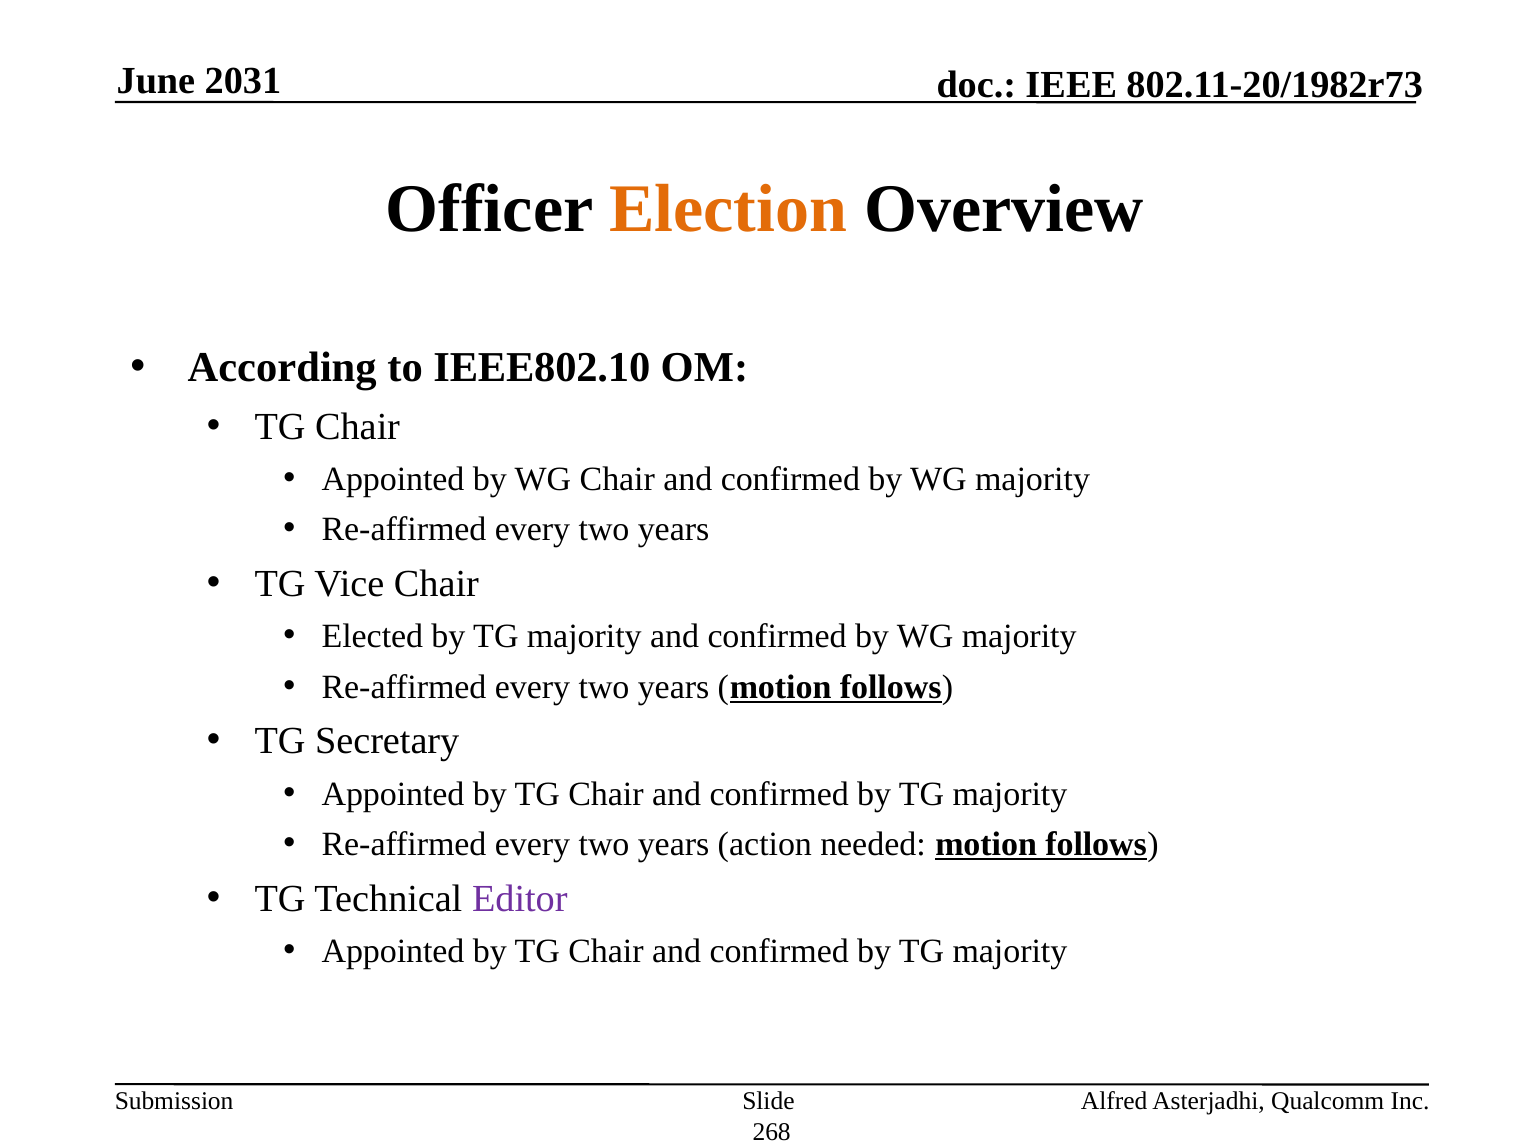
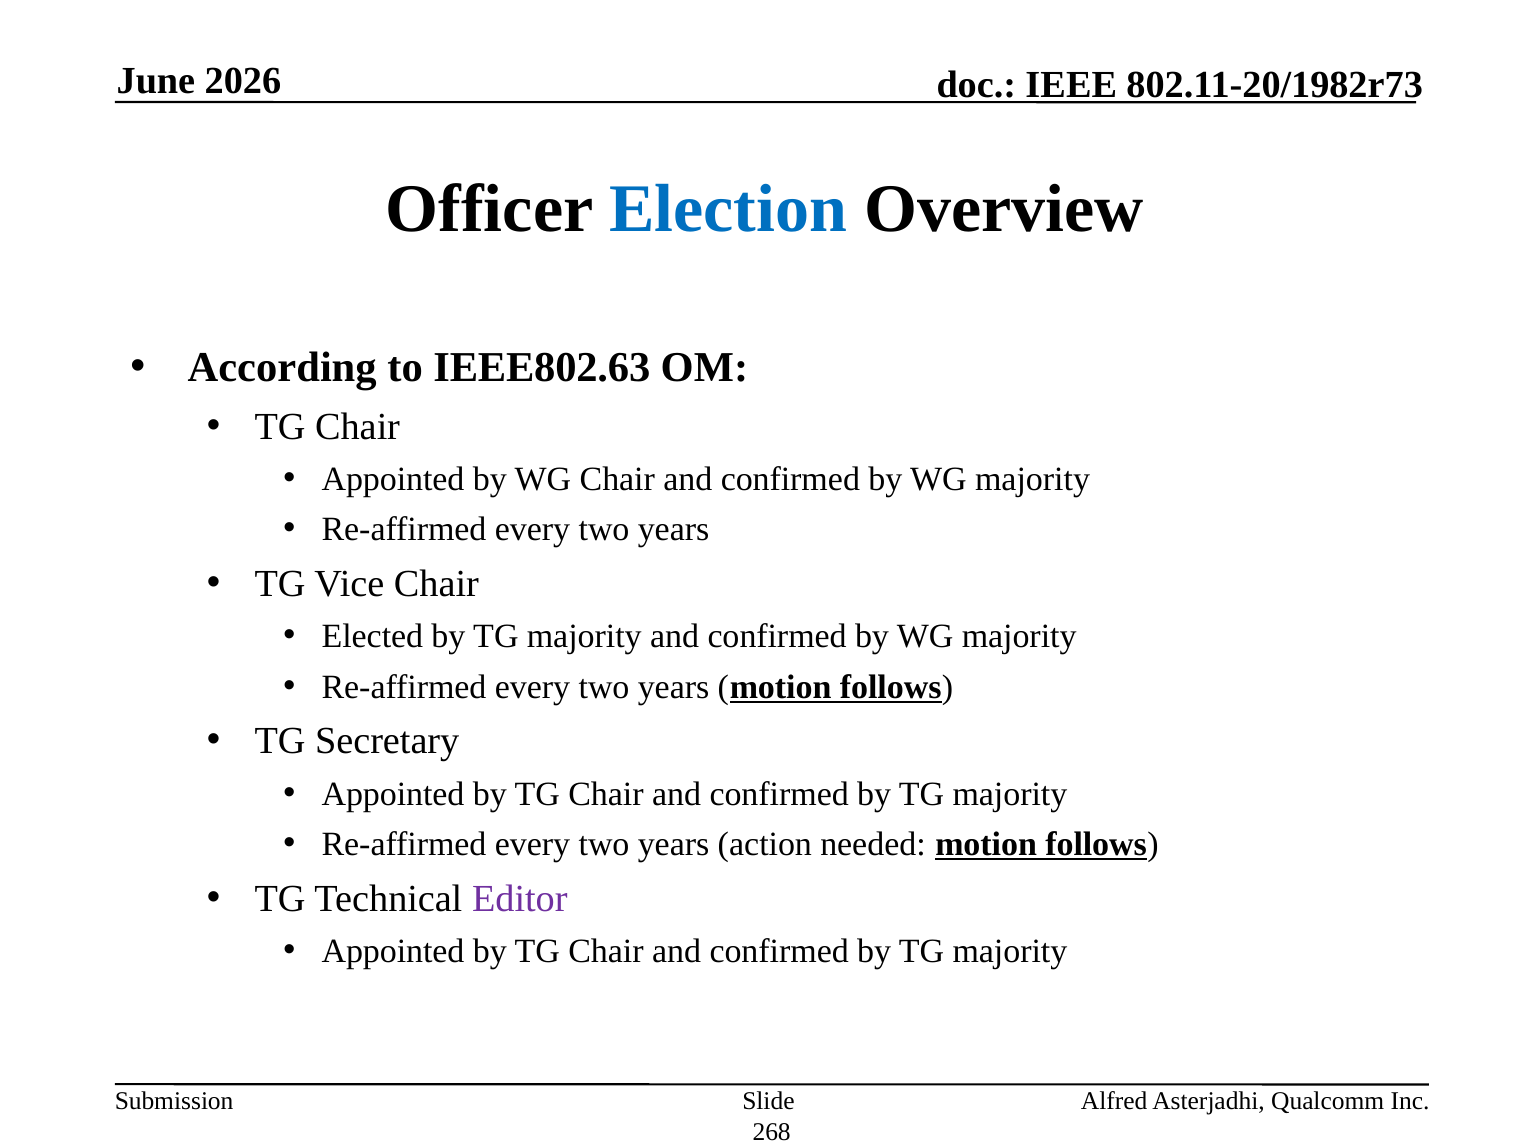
2031: 2031 -> 2026 (243, 81)
Election colour: orange -> blue (728, 209)
IEEE802.10: IEEE802.10 -> IEEE802.63 (542, 368)
